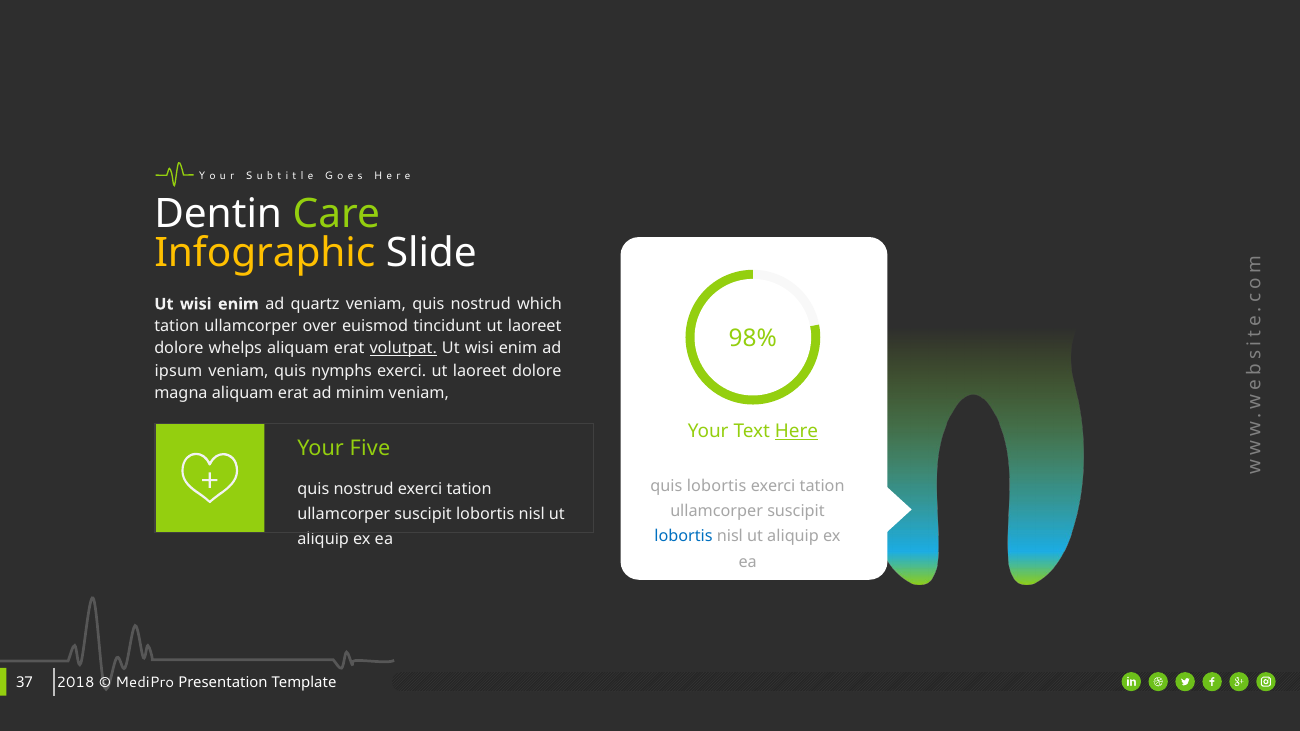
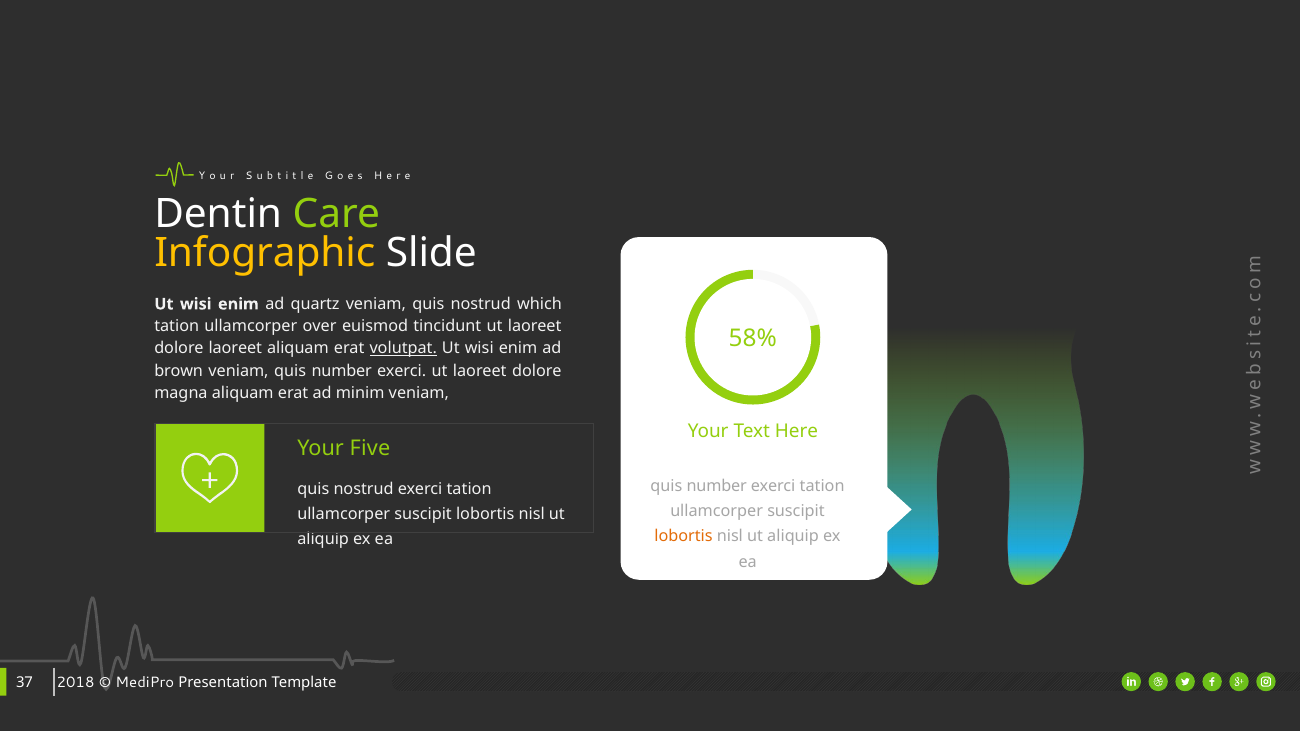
98%: 98% -> 58% (753, 339)
dolore whelps: whelps -> laoreet (235, 349)
ipsum: ipsum -> brown (179, 371)
veniam quis nymphs: nymphs -> number (342, 371)
Here underline: present -> none (796, 432)
lobortis: lobortis -> number (717, 486)
lobortis colour: blue -> orange (683, 537)
